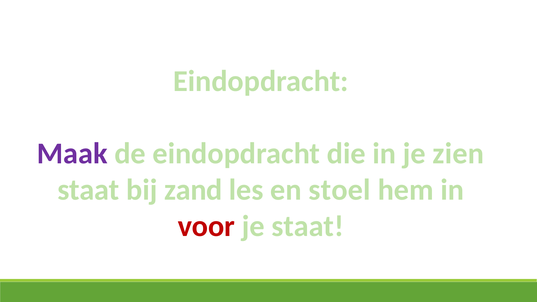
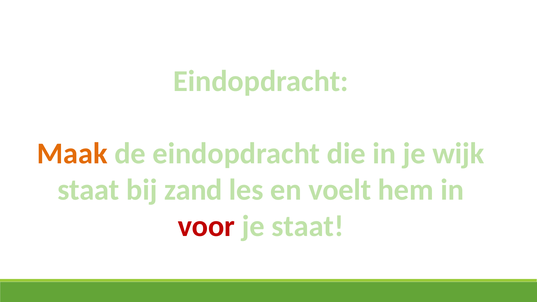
Maak colour: purple -> orange (72, 154)
zien: zien -> wijk (458, 154)
stoel: stoel -> voelt (340, 190)
